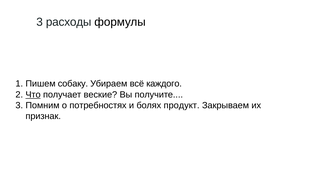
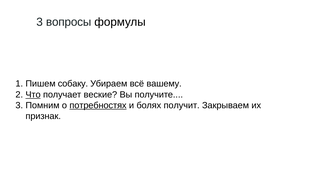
расходы: расходы -> вопросы (69, 22)
каждого: каждого -> вашему (164, 84)
потребностях underline: none -> present (98, 106)
продукт: продукт -> получит (182, 106)
